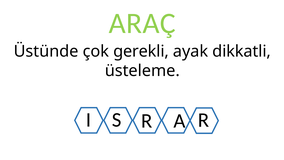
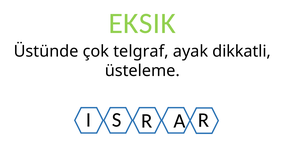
ARAÇ: ARAÇ -> EKSIK (142, 23)
gerekli: gerekli -> telgraf (141, 51)
